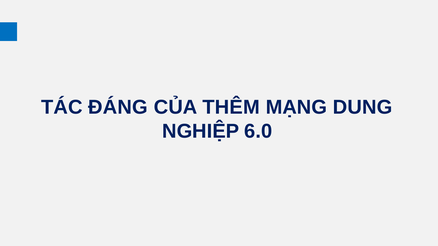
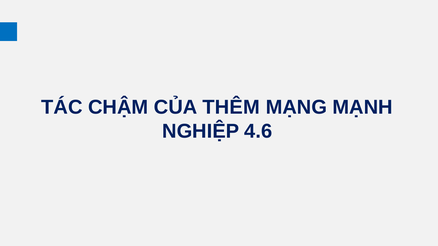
ĐÁNG: ĐÁNG -> CHẬM (118, 107)
DUNG: DUNG -> MẠNH (363, 107)
6.0: 6.0 -> 4.6 (258, 131)
